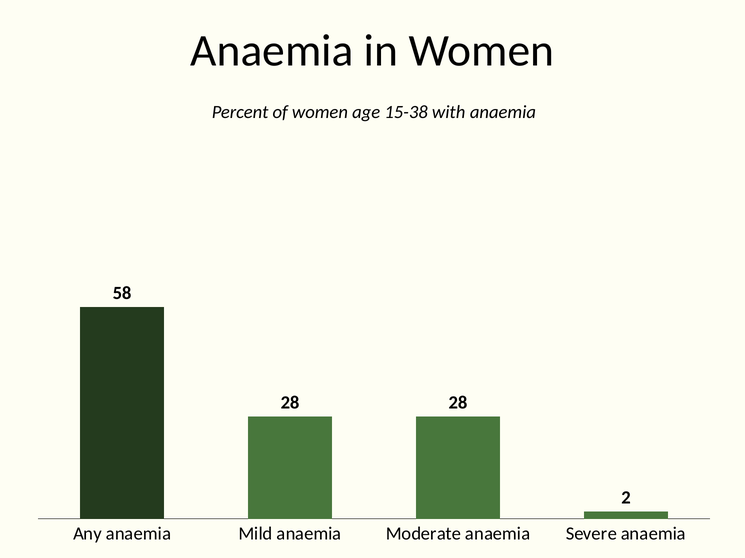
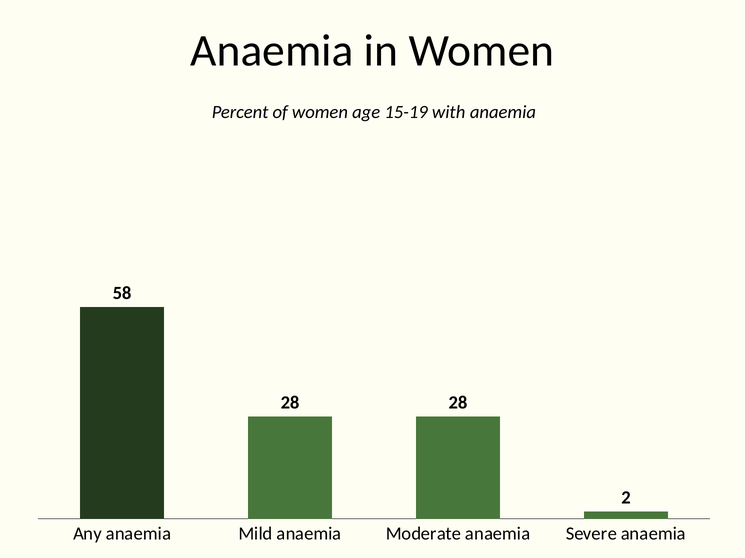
15-38: 15-38 -> 15-19 (406, 112)
